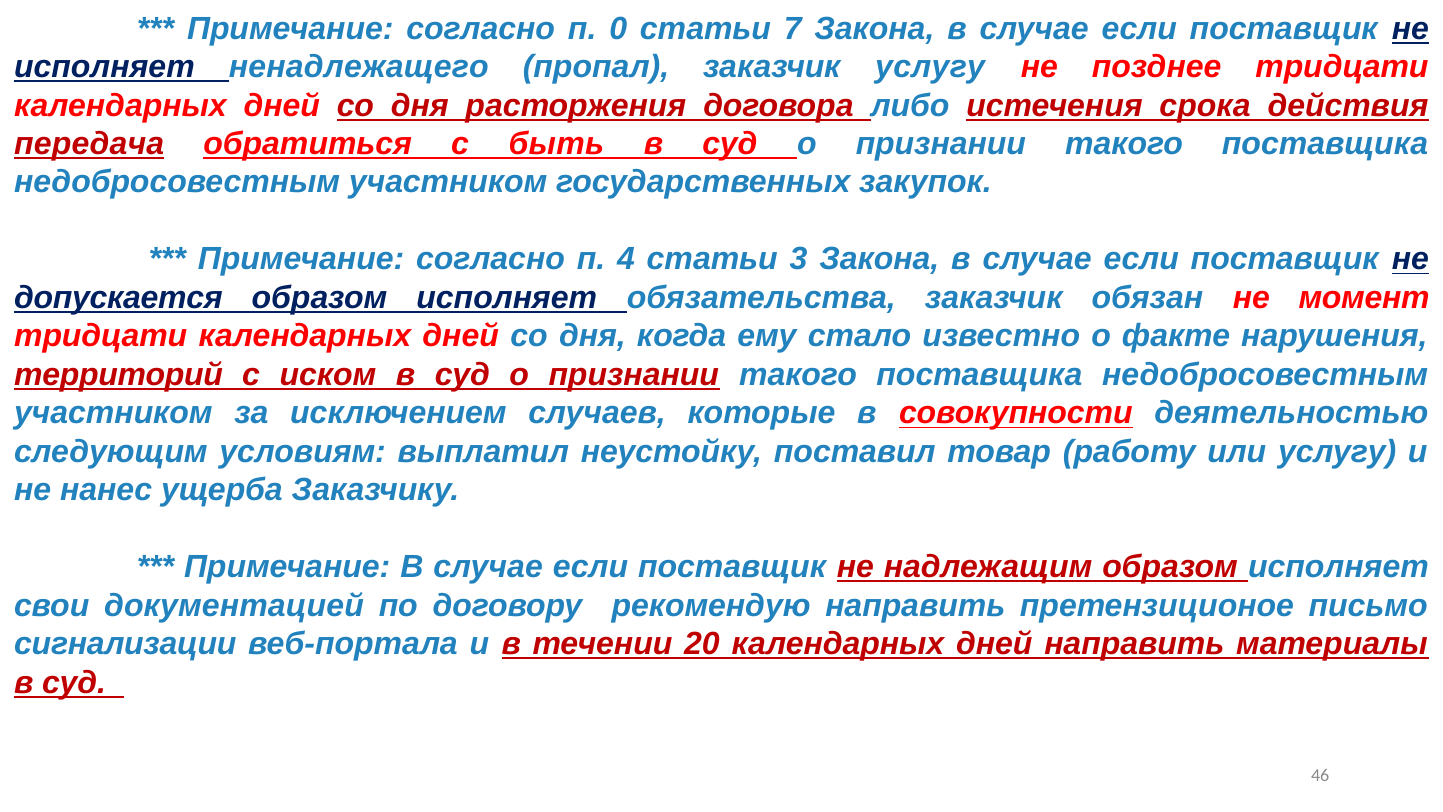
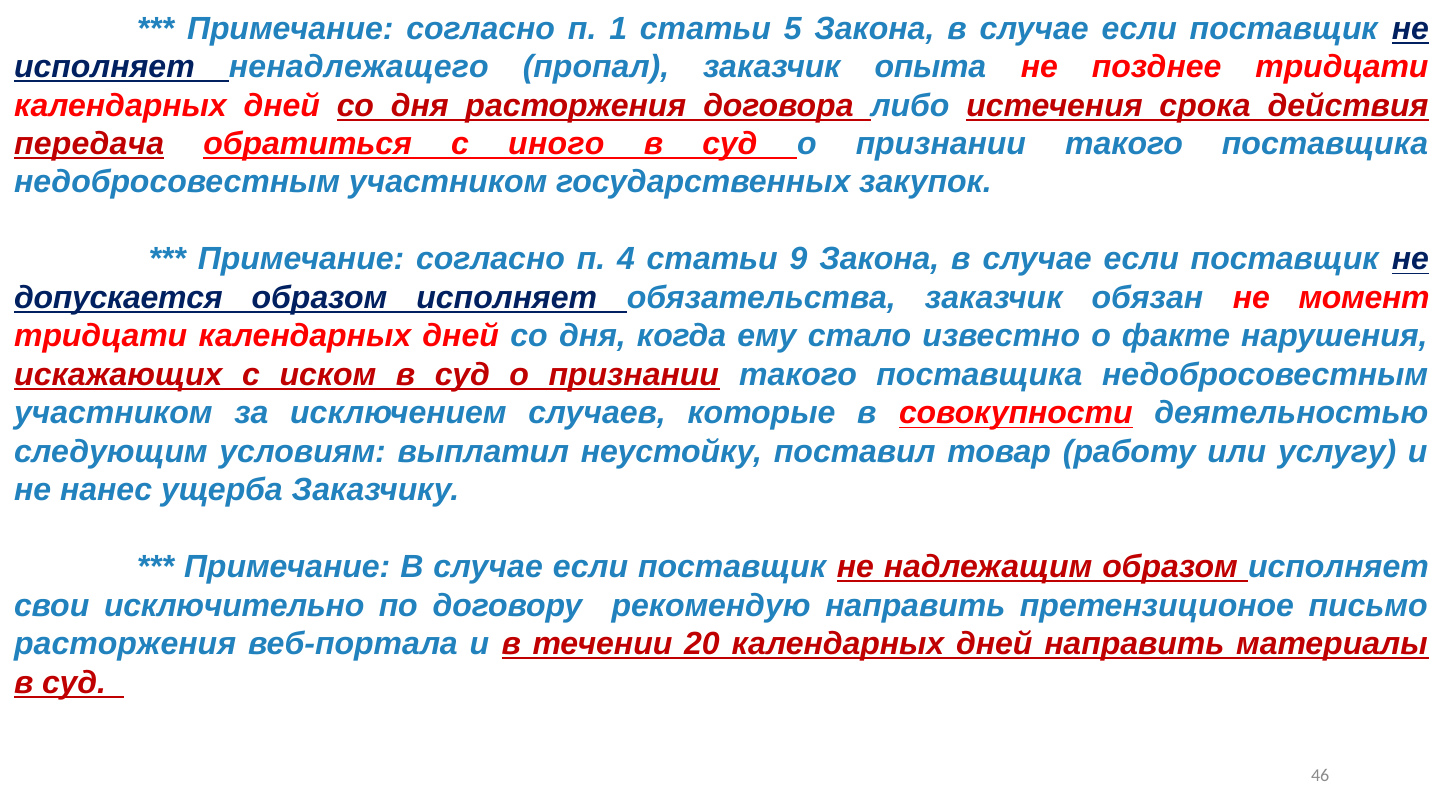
0: 0 -> 1 (618, 29)
7: 7 -> 5 (793, 29)
заказчик услугу: услугу -> опыта (930, 67)
быть: быть -> иного (556, 144)
3: 3 -> 9 (799, 259)
территорий: территорий -> искажающих (118, 375)
документацией: документацией -> исключительно (234, 605)
сигнализации: сигнализации -> расторжения (125, 644)
